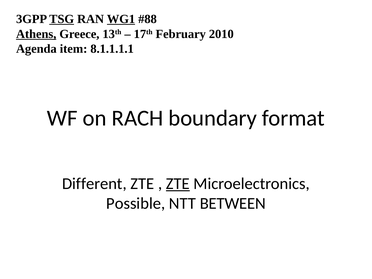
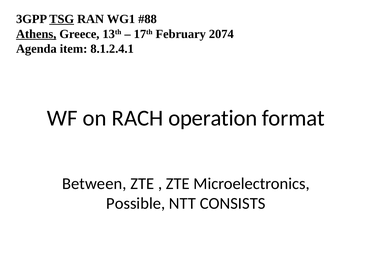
WG1 underline: present -> none (121, 19)
2010: 2010 -> 2074 (221, 34)
8.1.1.1.1: 8.1.1.1.1 -> 8.1.2.4.1 (112, 49)
boundary: boundary -> operation (213, 118)
Different: Different -> Between (94, 184)
ZTE underline: present -> none (178, 184)
BETWEEN: BETWEEN -> CONSISTS (233, 204)
